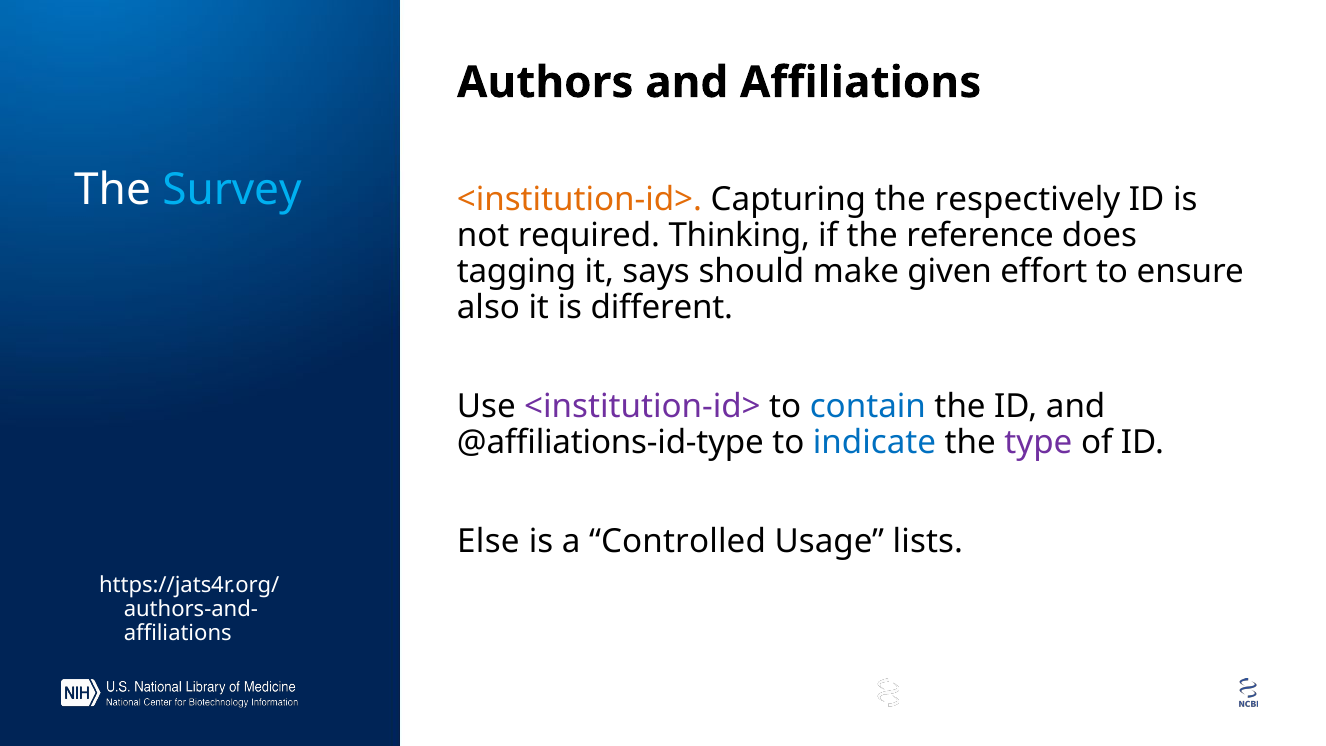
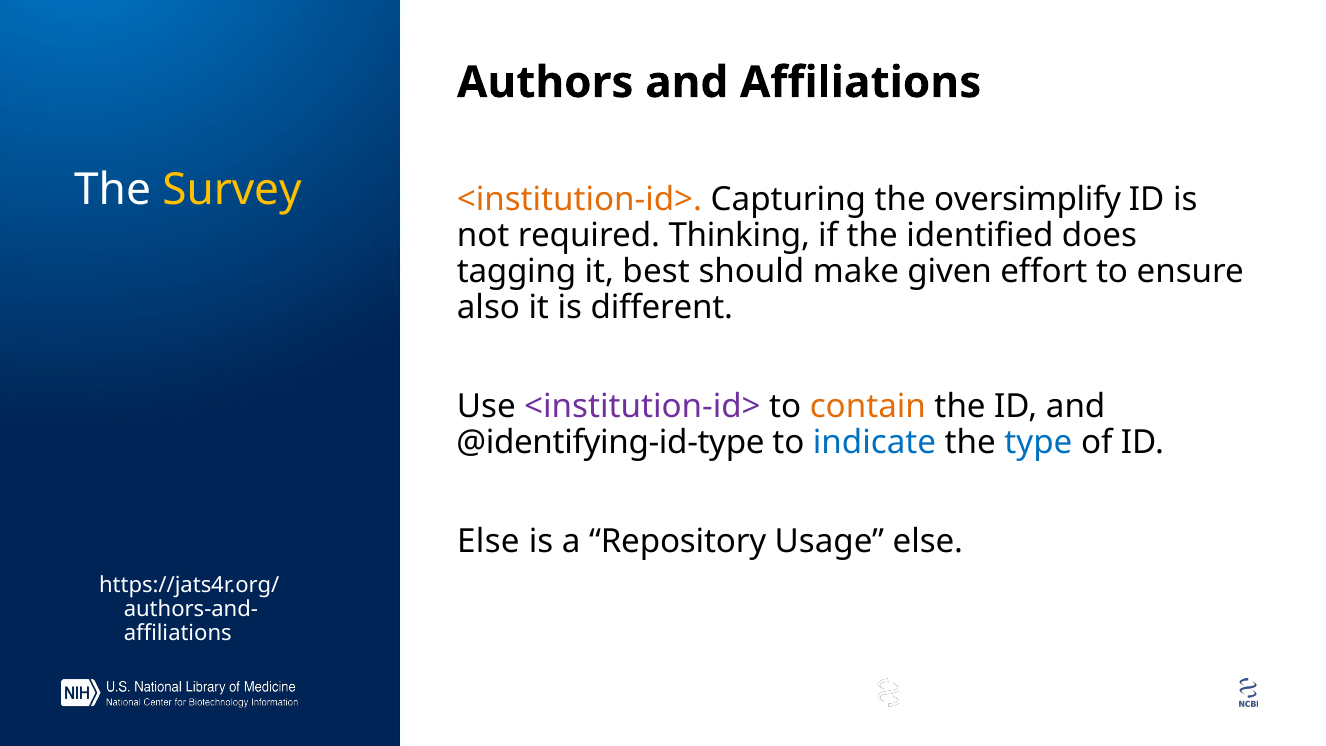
Survey colour: light blue -> yellow (232, 190)
respectively: respectively -> oversimplify (1028, 200)
reference: reference -> identified (980, 236)
says: says -> best (656, 271)
contain colour: blue -> orange (868, 406)
@affiliations-id-type: @affiliations-id-type -> @identifying-id-type (610, 442)
type colour: purple -> blue (1038, 442)
Controlled: Controlled -> Repository (678, 541)
Usage lists: lists -> else (928, 541)
